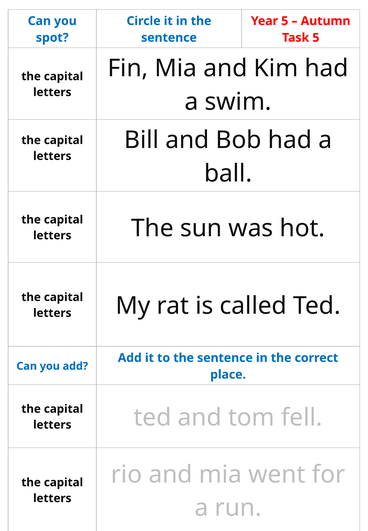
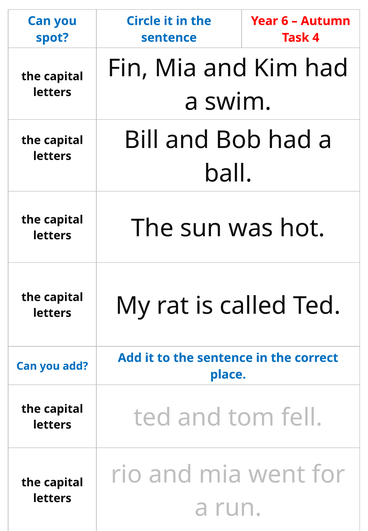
Year 5: 5 -> 6 (285, 21)
Task 5: 5 -> 4 (316, 38)
